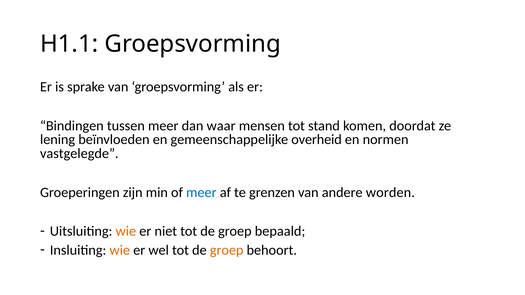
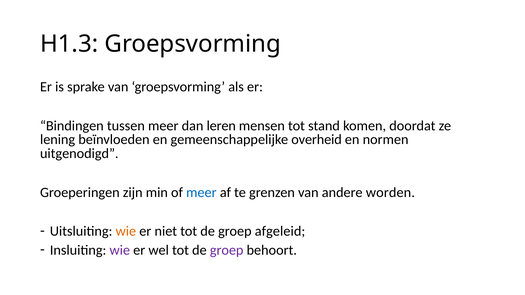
H1.1: H1.1 -> H1.3 (69, 44)
waar: waar -> leren (221, 126)
vastgelegde: vastgelegde -> uitgenodigd (79, 154)
bepaald: bepaald -> afgeleid (280, 232)
wie colour: orange -> purple (120, 250)
groep colour: orange -> purple (227, 250)
